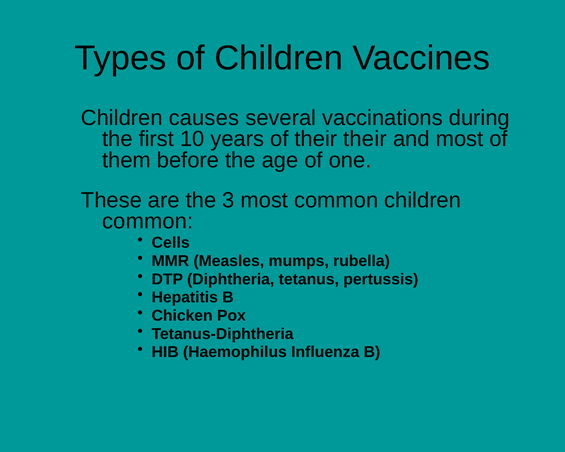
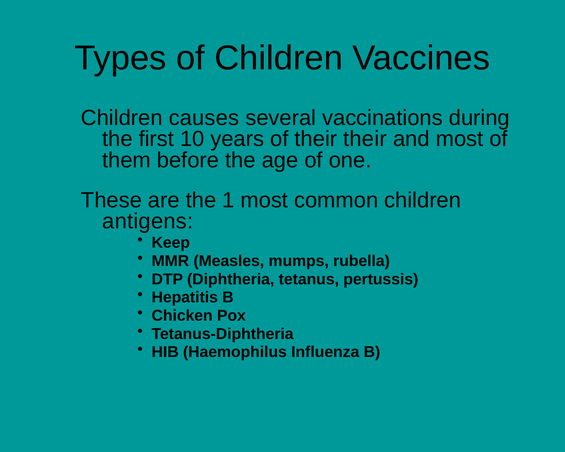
3: 3 -> 1 (228, 200)
common: common -> antigens (148, 221)
Cells: Cells -> Keep (171, 243)
